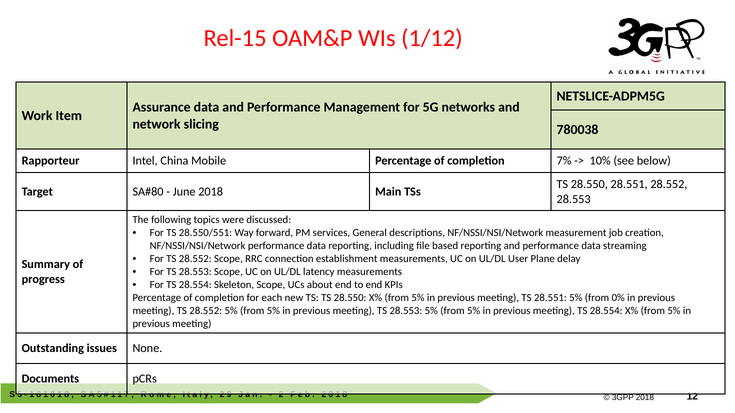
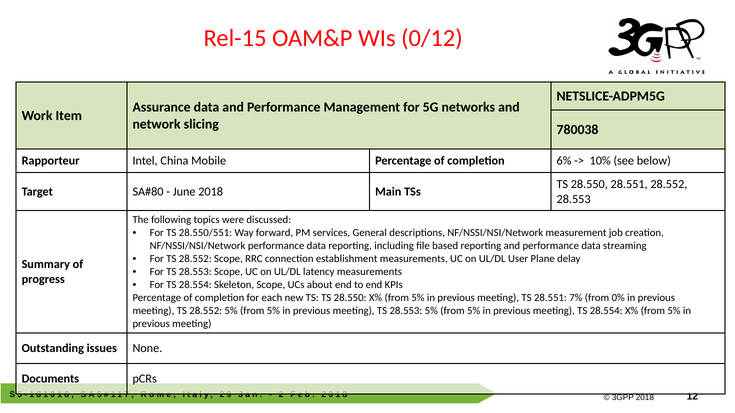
1/12: 1/12 -> 0/12 (432, 38)
7%: 7% -> 6% (564, 161)
28.551 5%: 5% -> 7% (576, 298)
